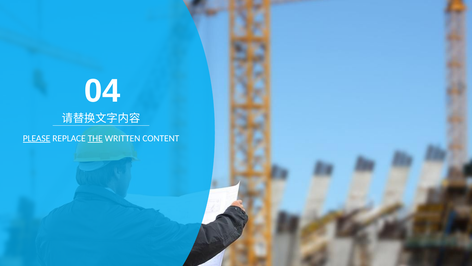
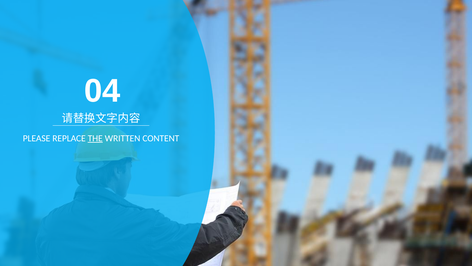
PLEASE underline: present -> none (37, 138)
